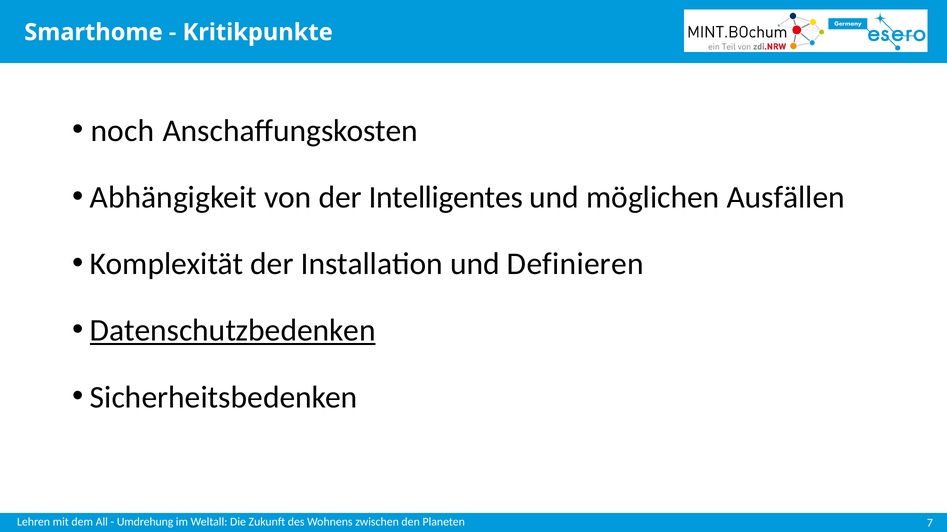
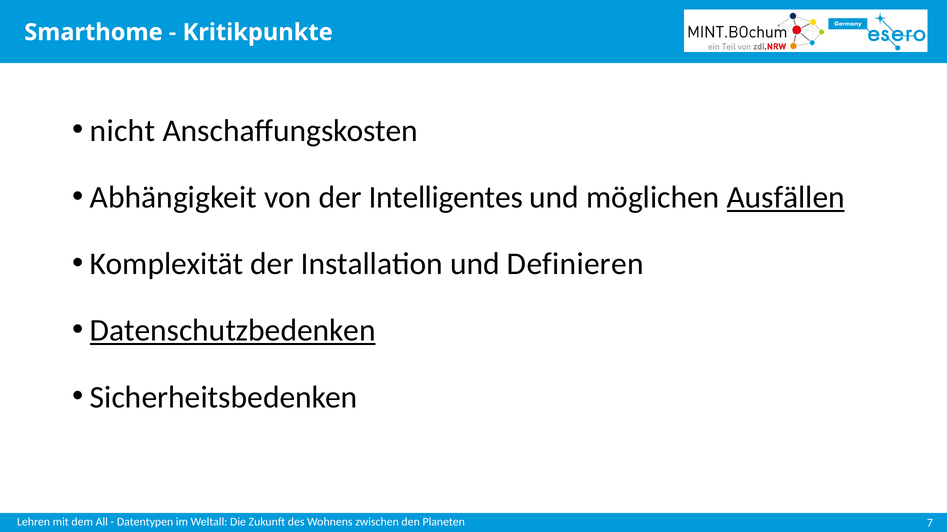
noch: noch -> nicht (123, 131)
Ausfällen underline: none -> present (786, 198)
Umdrehung: Umdrehung -> Datentypen (145, 523)
